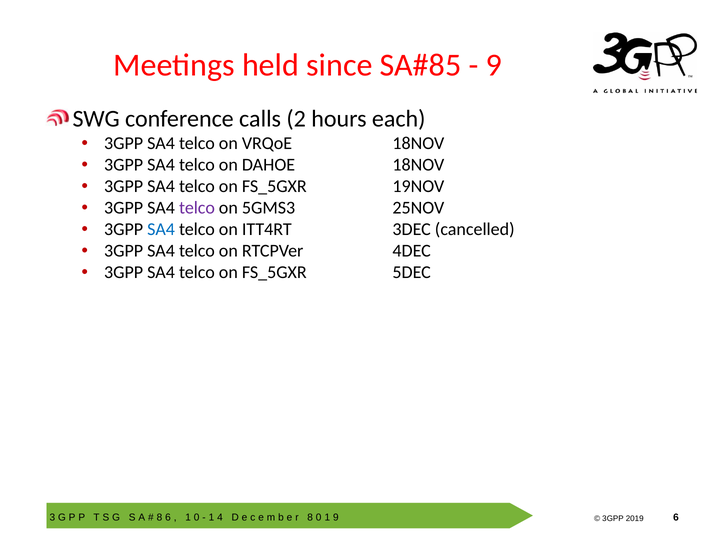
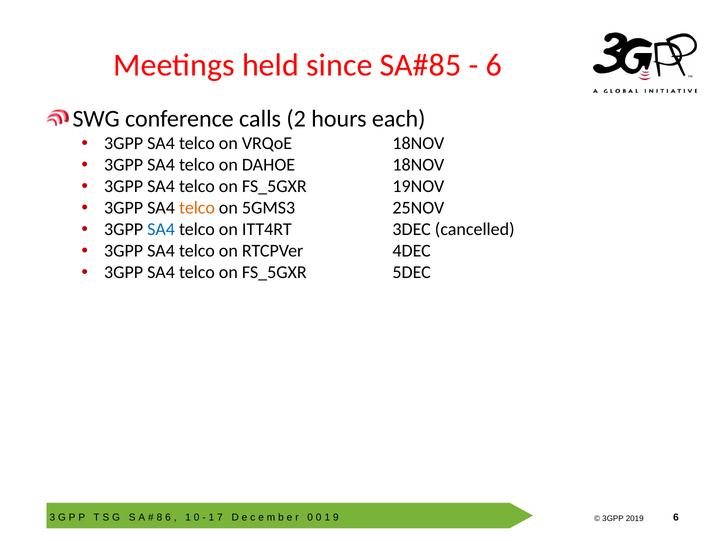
9: 9 -> 6 (494, 65)
telco colour: purple -> orange (197, 208)
4: 4 -> 7 (220, 517)
8: 8 -> 0 (310, 517)
